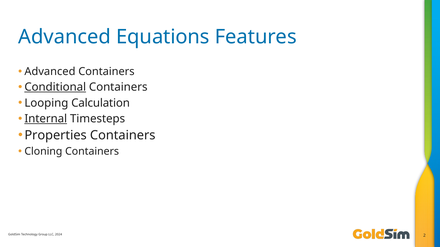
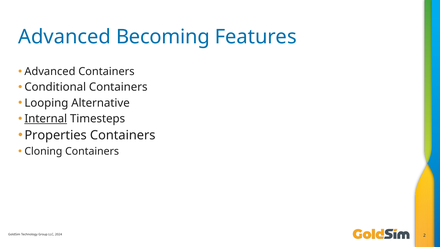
Equations: Equations -> Becoming (163, 37)
Conditional underline: present -> none (55, 87)
Calculation: Calculation -> Alternative (101, 103)
